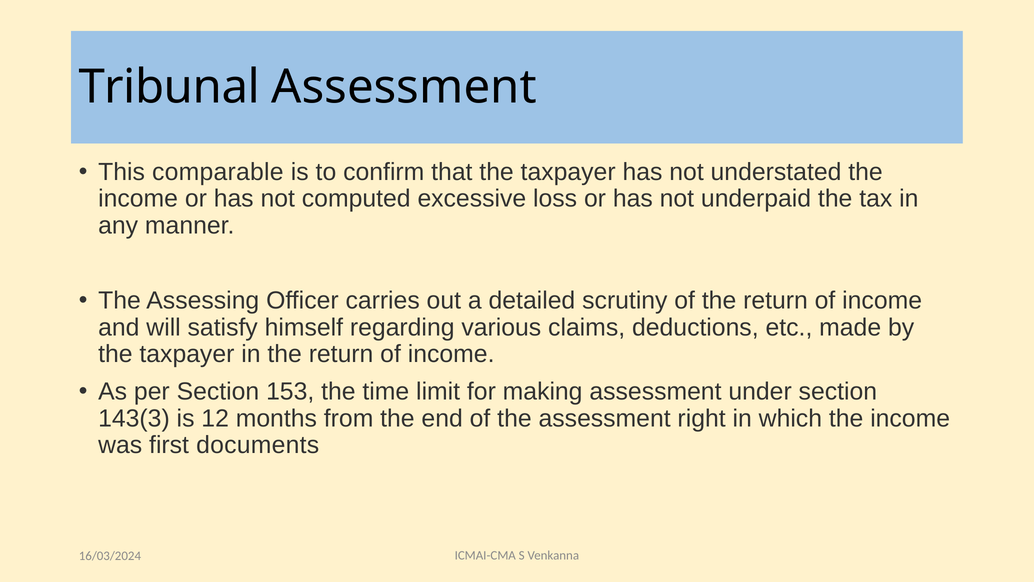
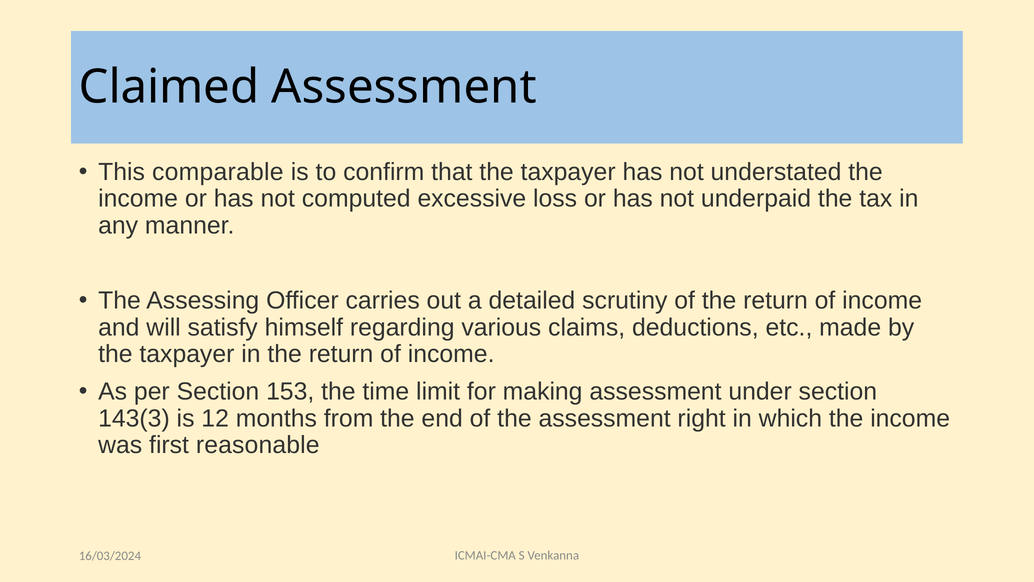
Tribunal: Tribunal -> Claimed (169, 87)
documents: documents -> reasonable (258, 445)
